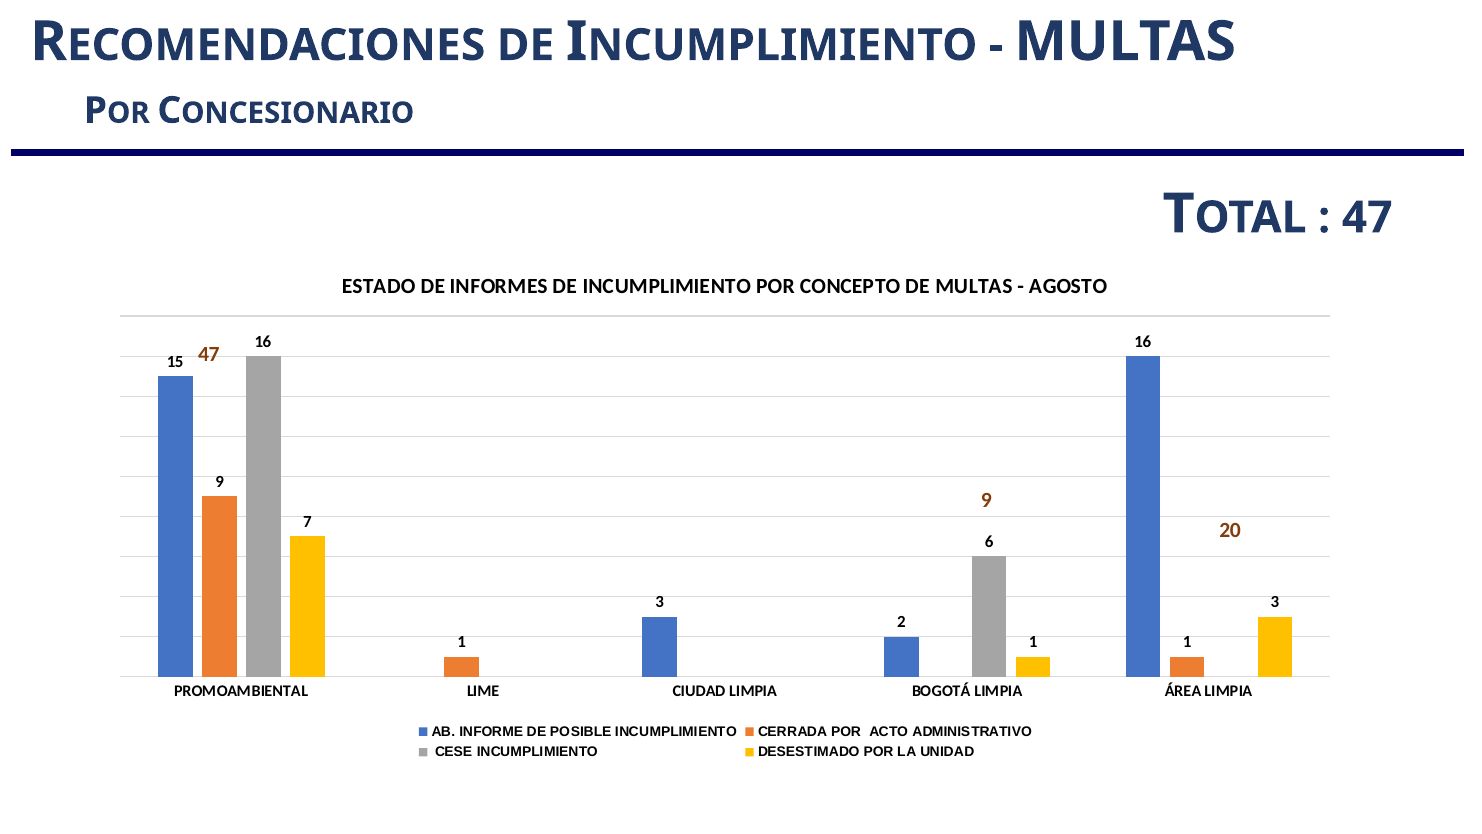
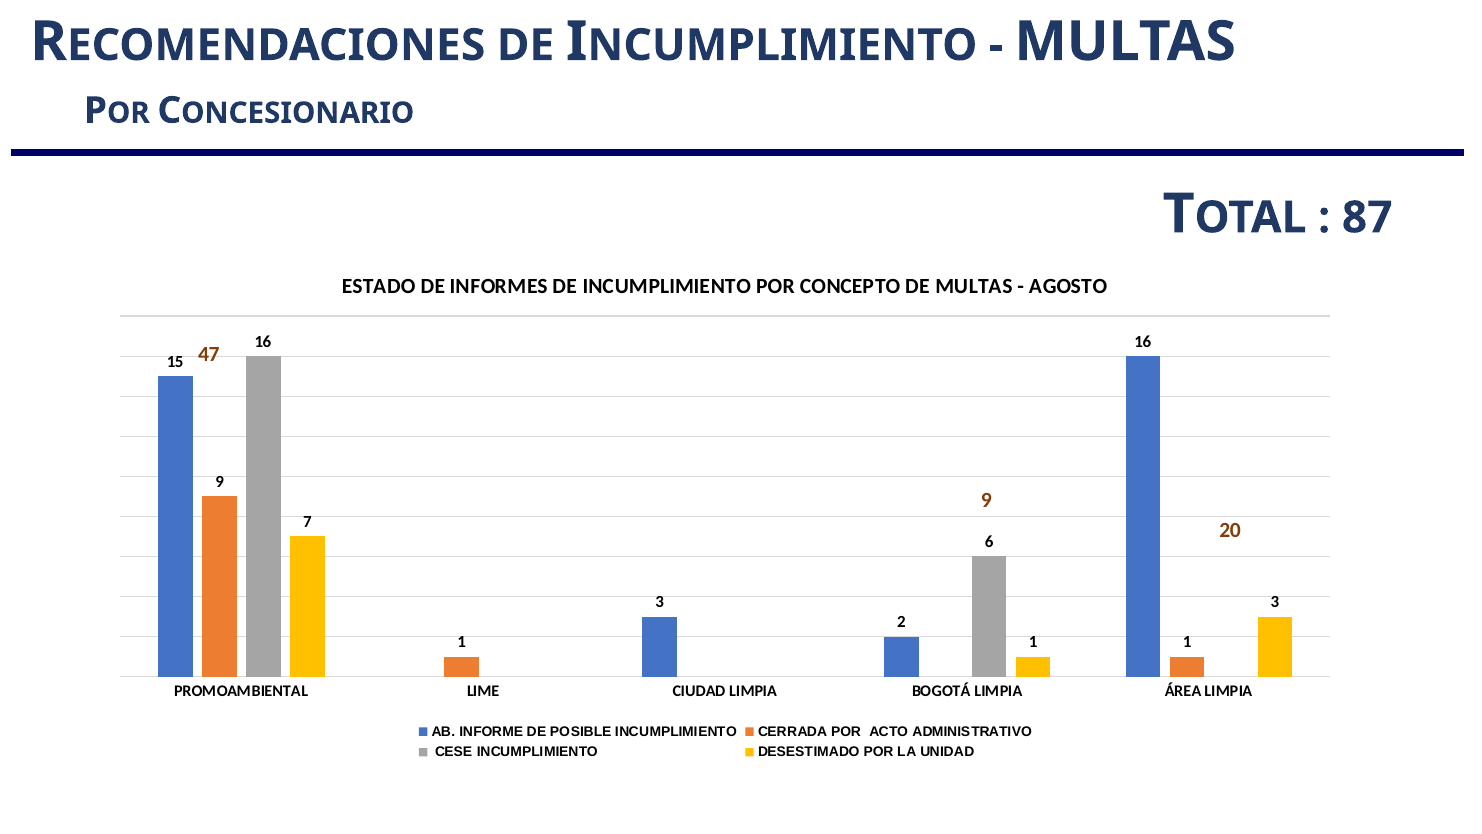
47: 47 -> 87 (1367, 218)
